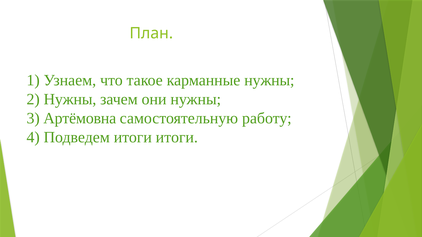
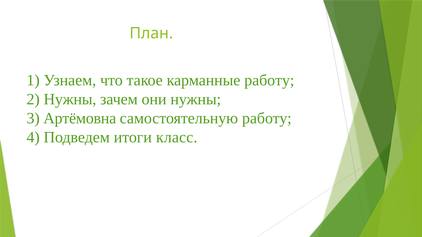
карманные нужны: нужны -> работу (269, 80)
итоги итоги: итоги -> класс (177, 137)
